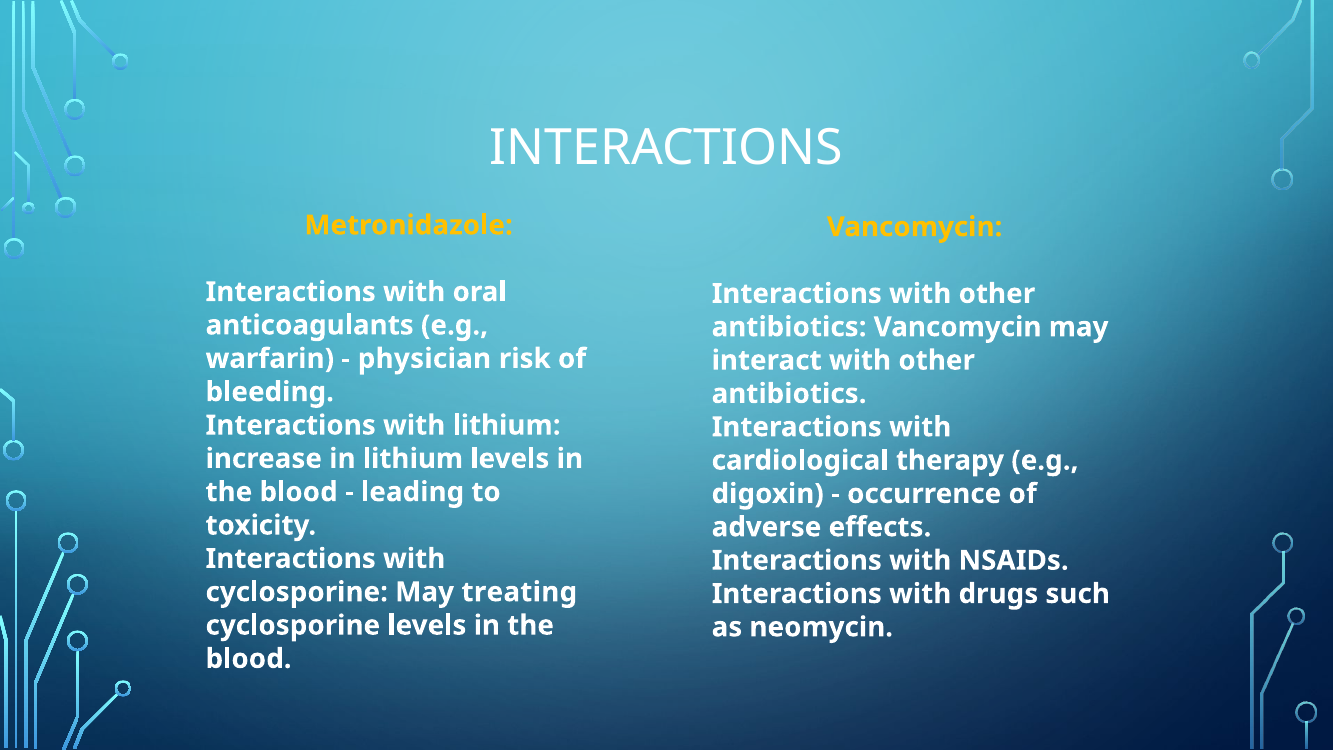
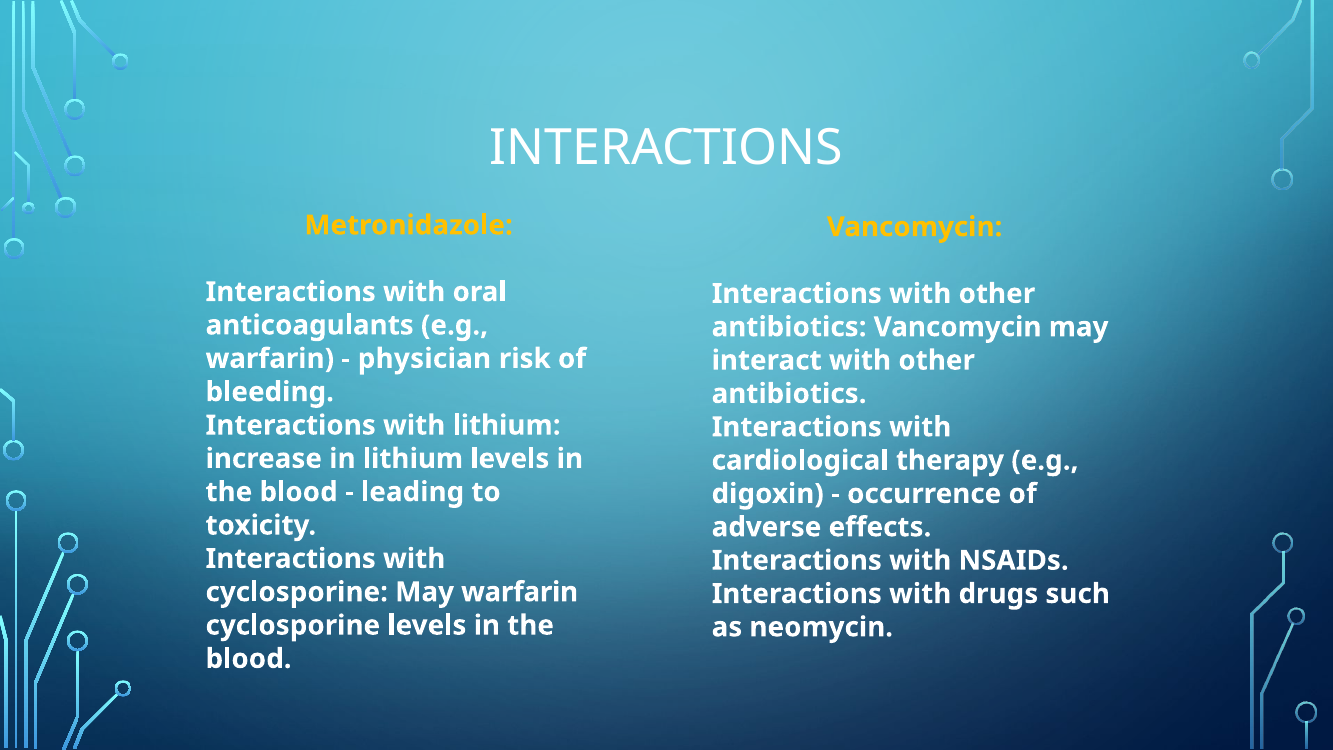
May treating: treating -> warfarin (520, 592)
